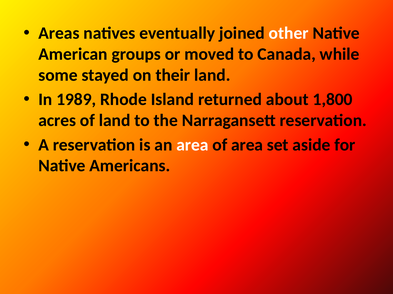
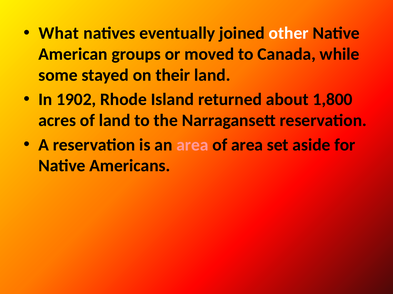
Areas: Areas -> What (59, 33)
1989: 1989 -> 1902 (76, 100)
area colour: white -> pink (192, 145)
